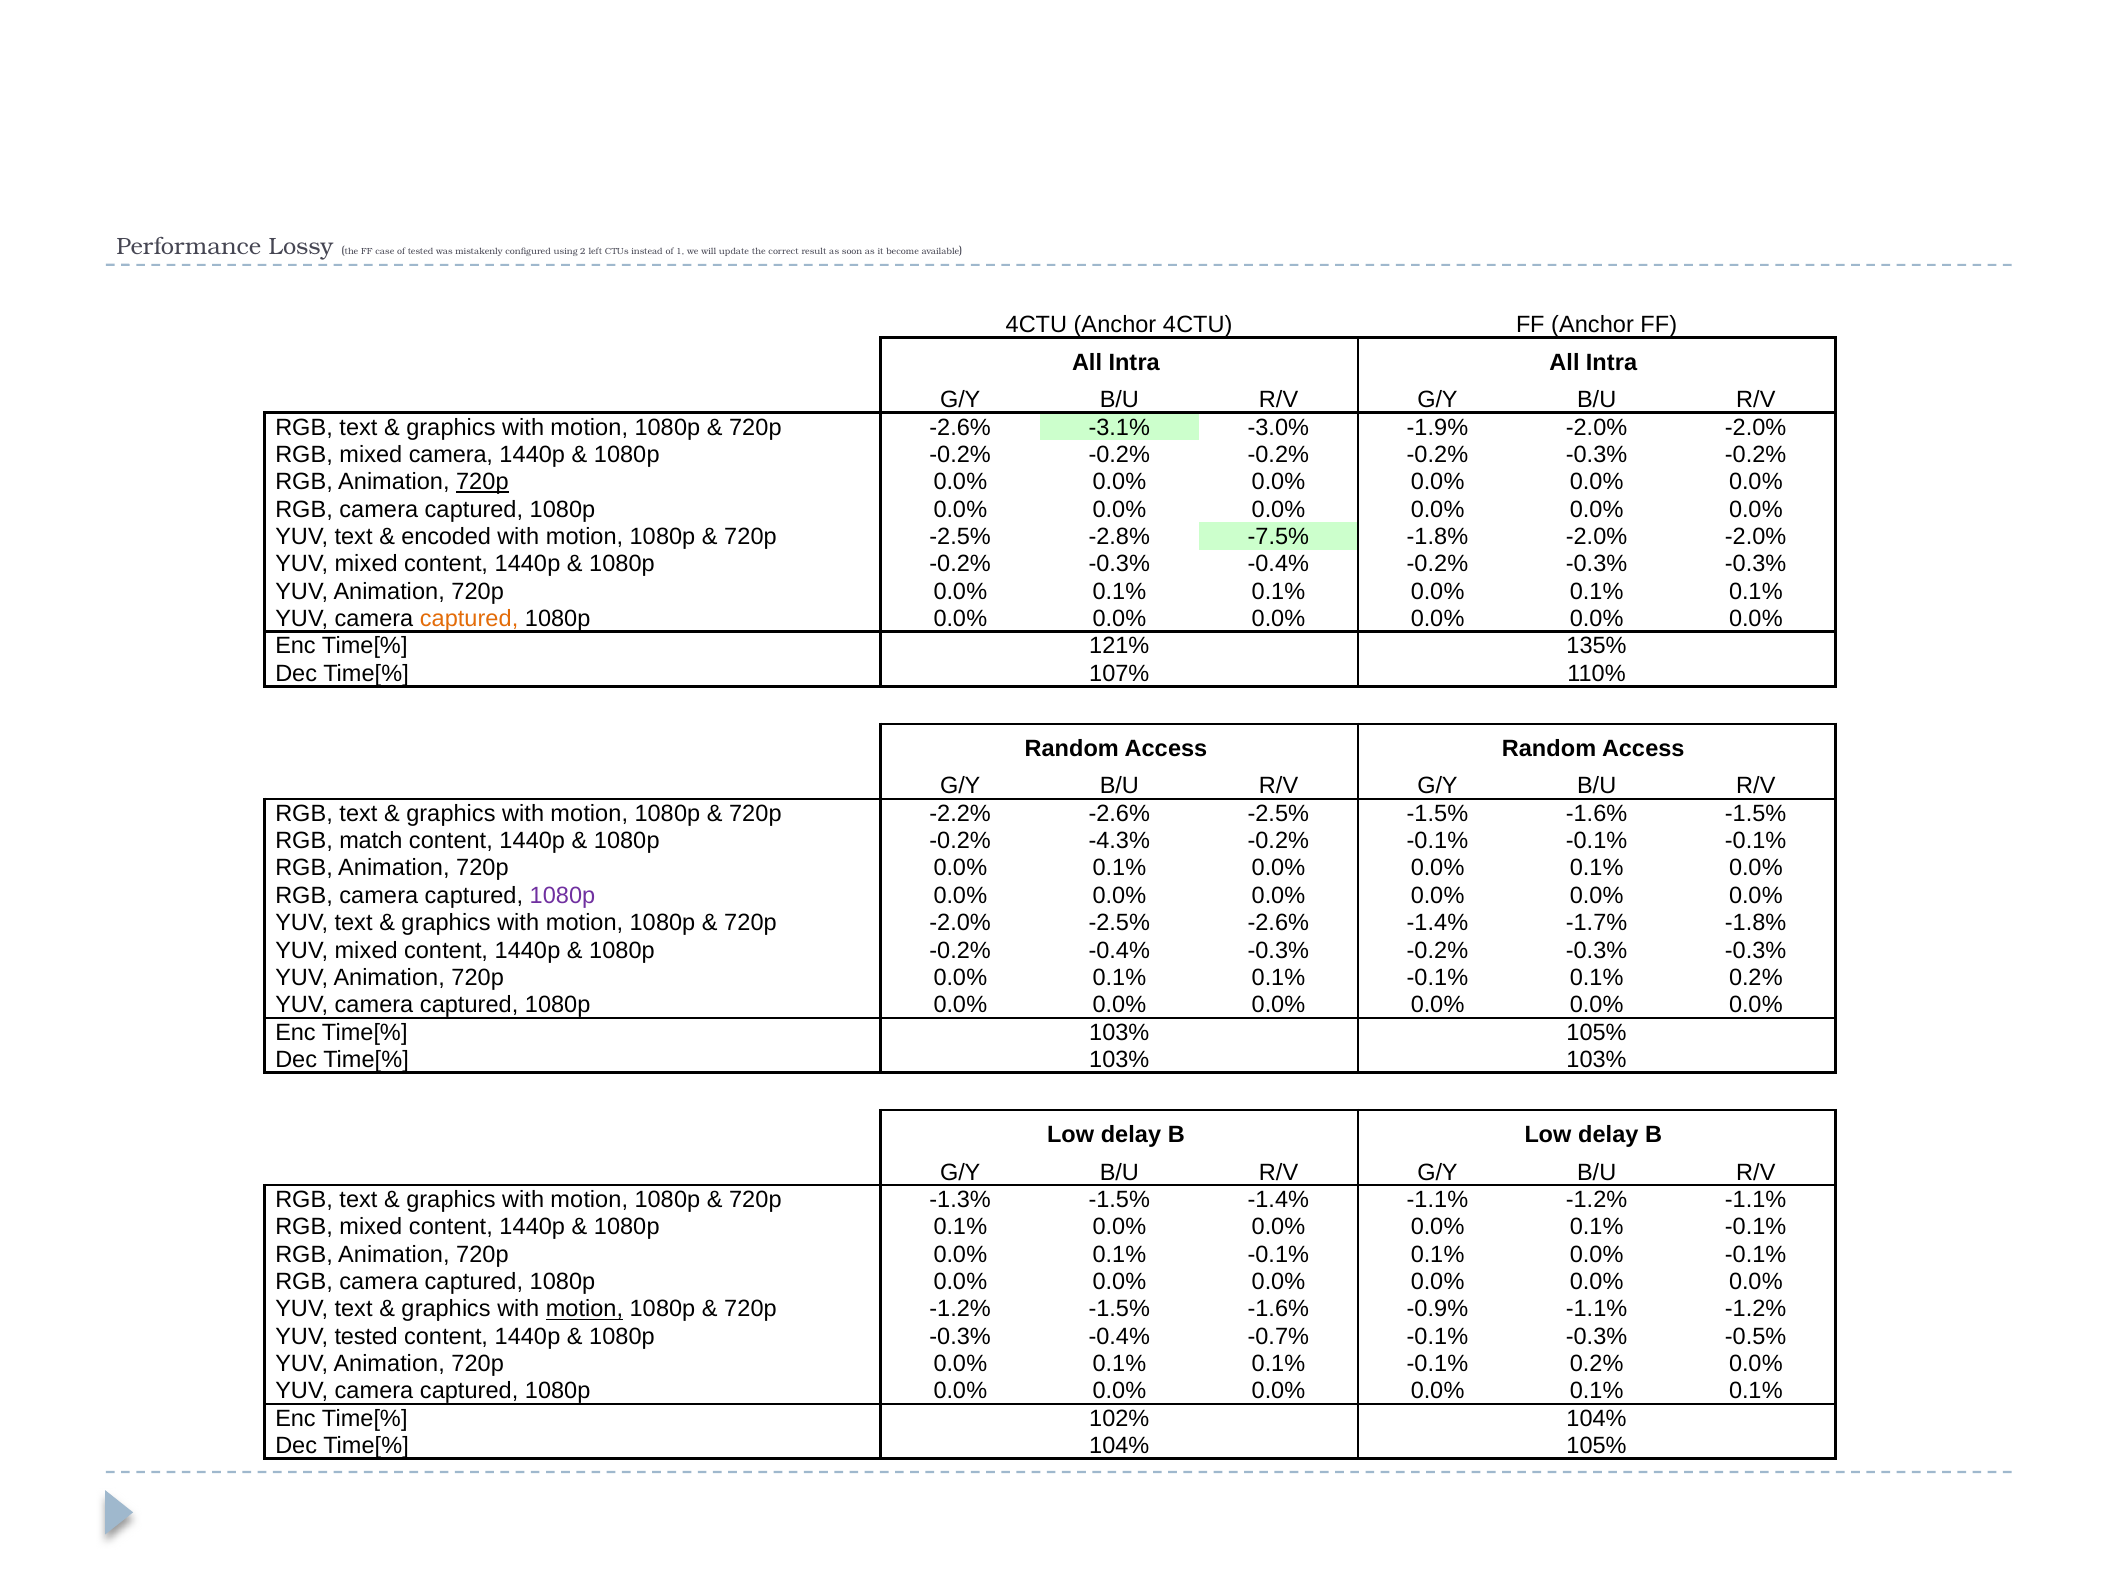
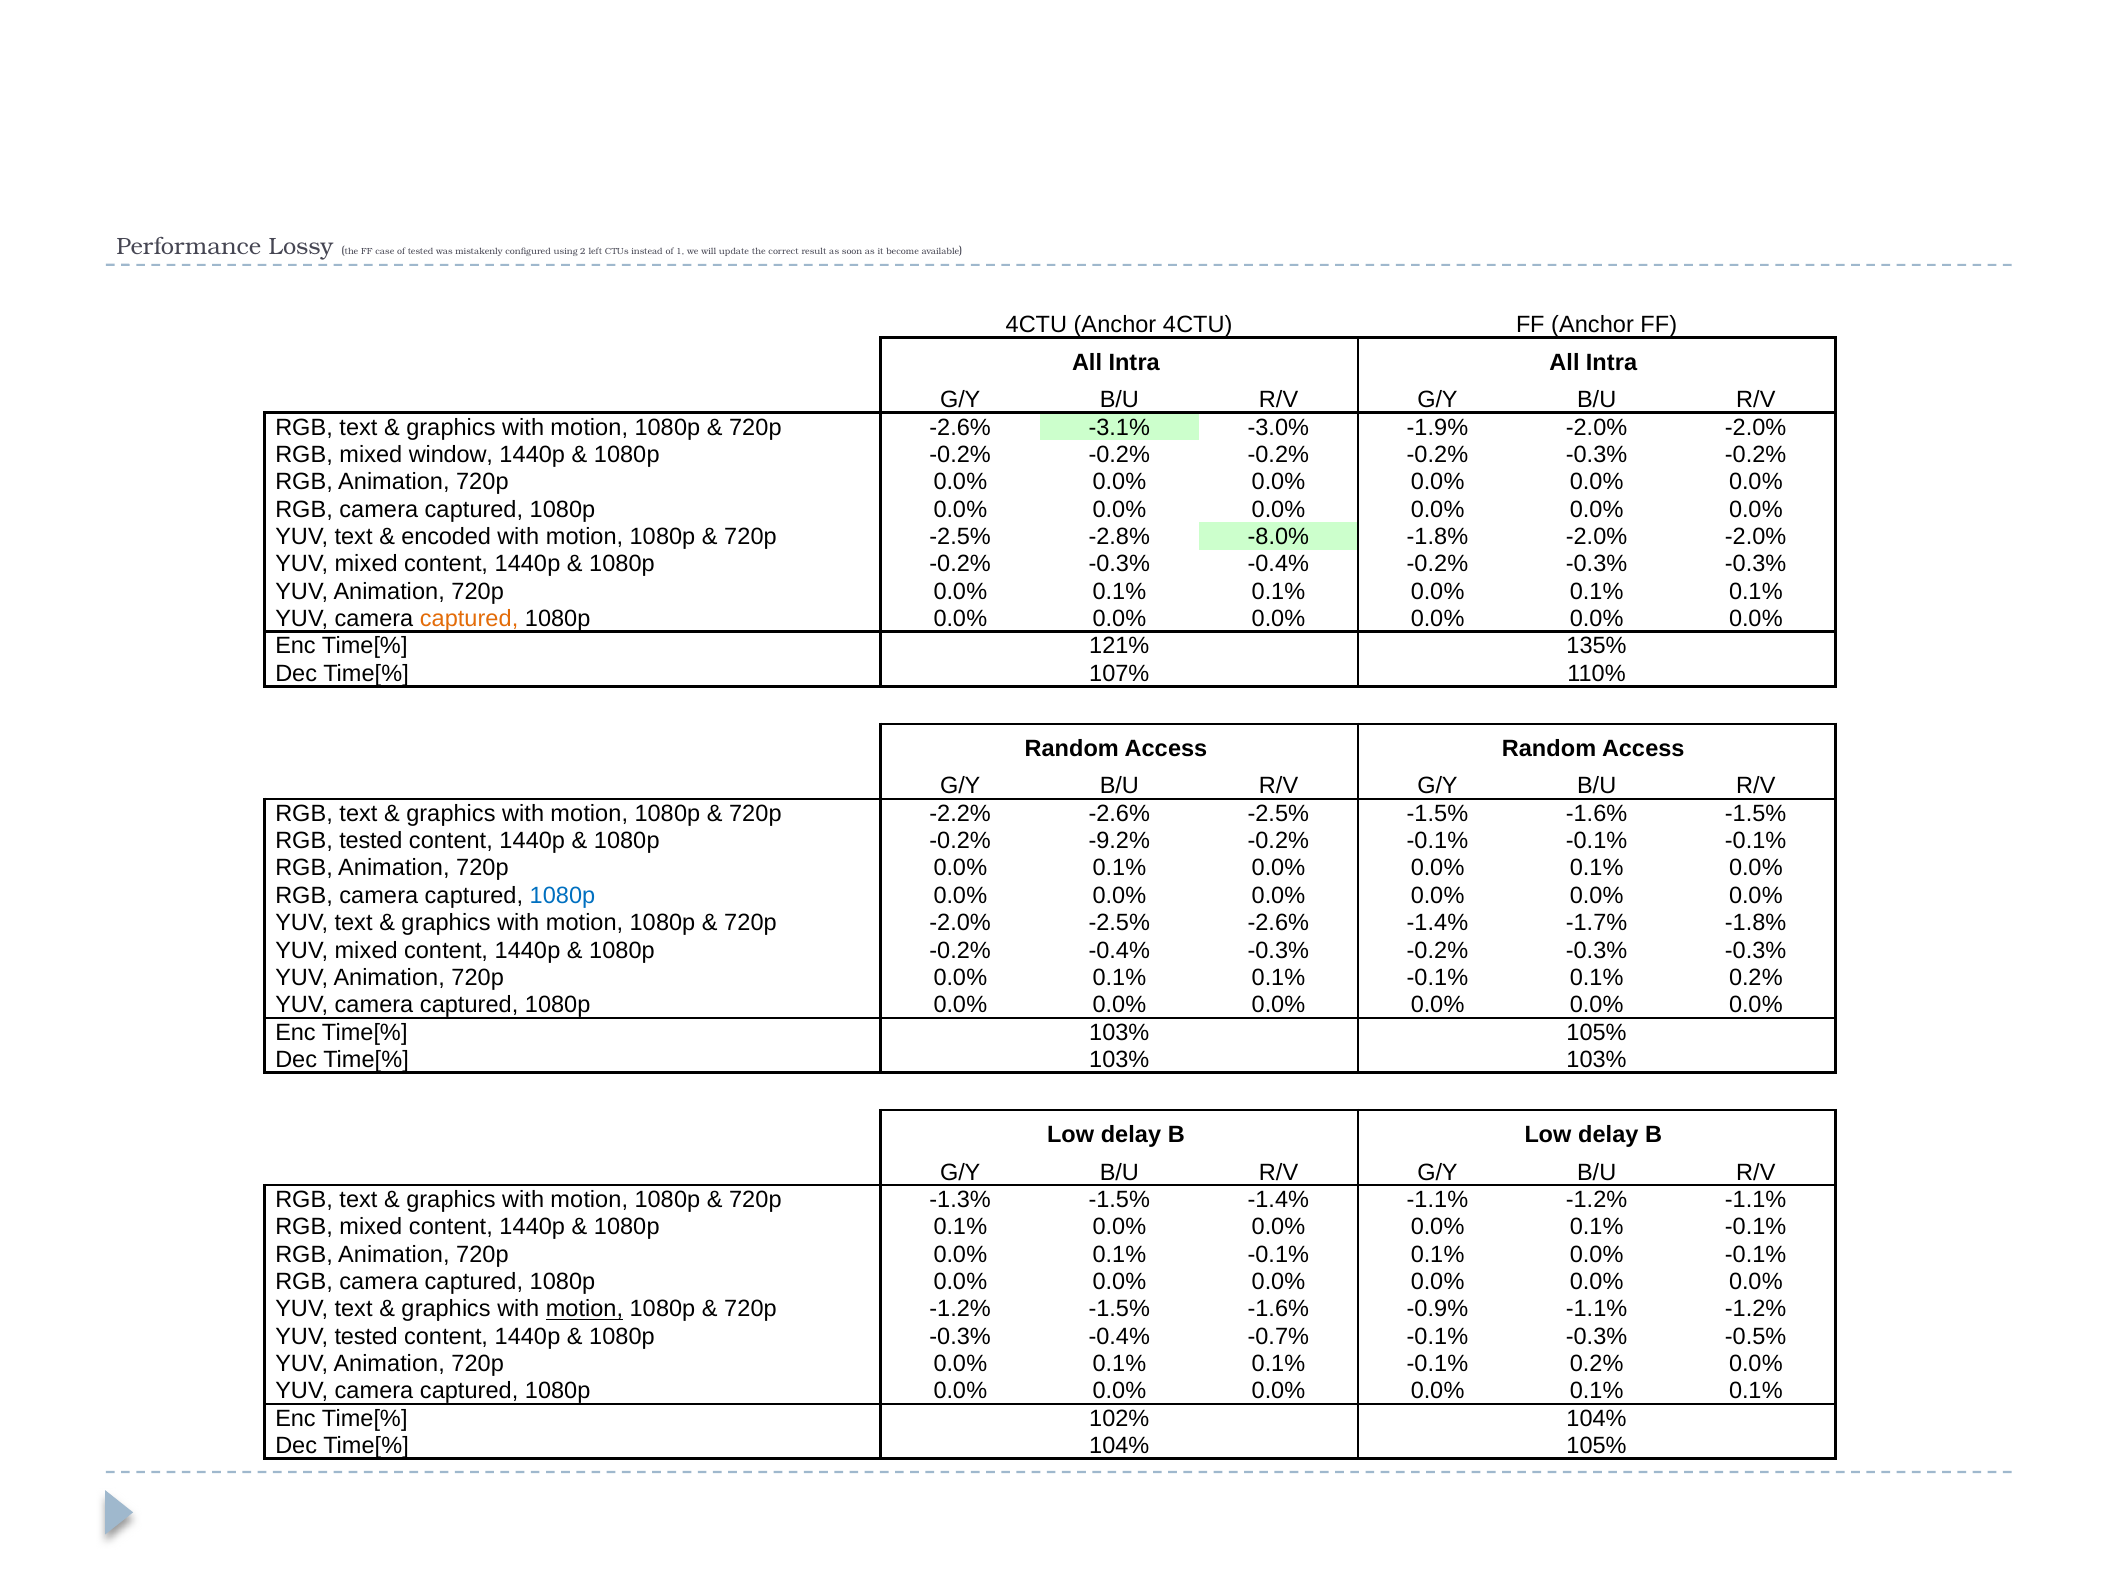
mixed camera: camera -> window (451, 455)
720p underline: present -> none (482, 482)
-7.5%: -7.5% -> -8.0% (1278, 537)
RGB match: match -> tested (371, 841)
-4.3%: -4.3% -> -9.2% (1119, 841)
1080p colour: purple -> blue (562, 895)
